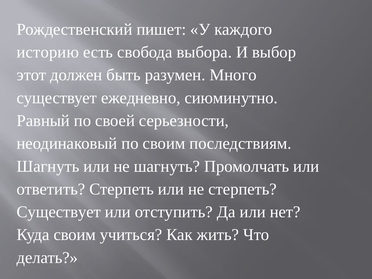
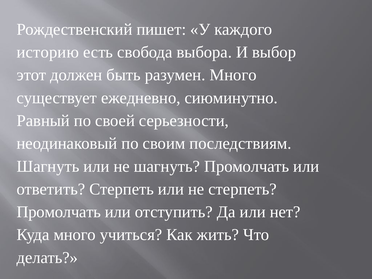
Существует: Существует -> Промолчать (59, 212)
Куда своим: своим -> много (75, 235)
